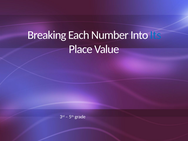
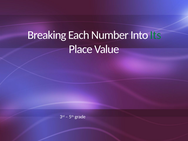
Its colour: blue -> green (156, 35)
